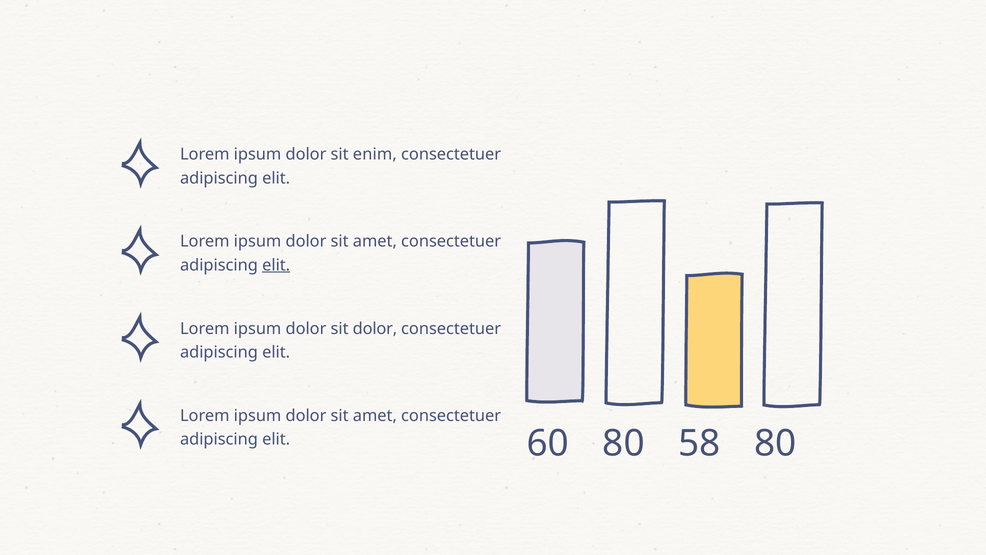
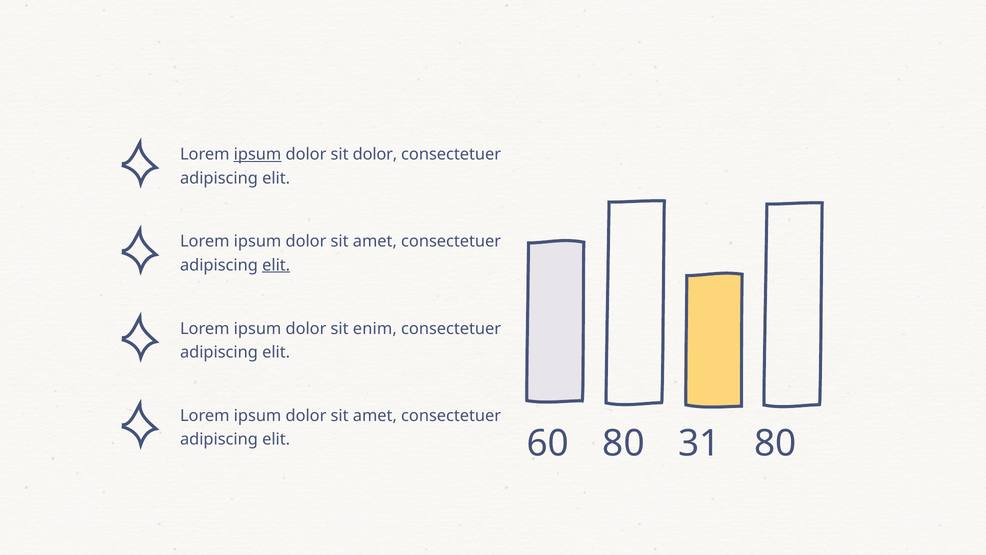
ipsum underline: none -> present (258, 154)
sit enim: enim -> dolor (375, 154)
sit dolor: dolor -> enim (375, 328)
58: 58 -> 31 (699, 443)
